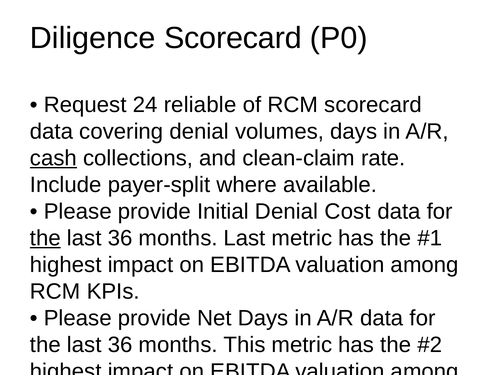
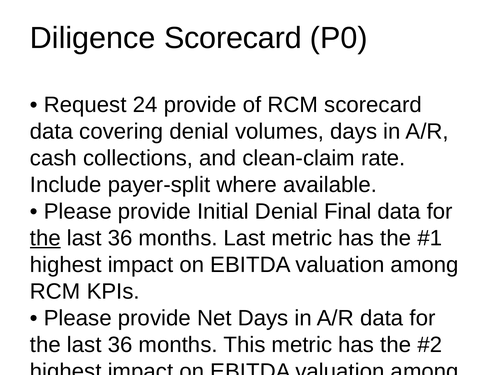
24 reliable: reliable -> provide (200, 105)
cash underline: present -> none (53, 158)
Denial Cost: Cost -> Final (348, 212)
